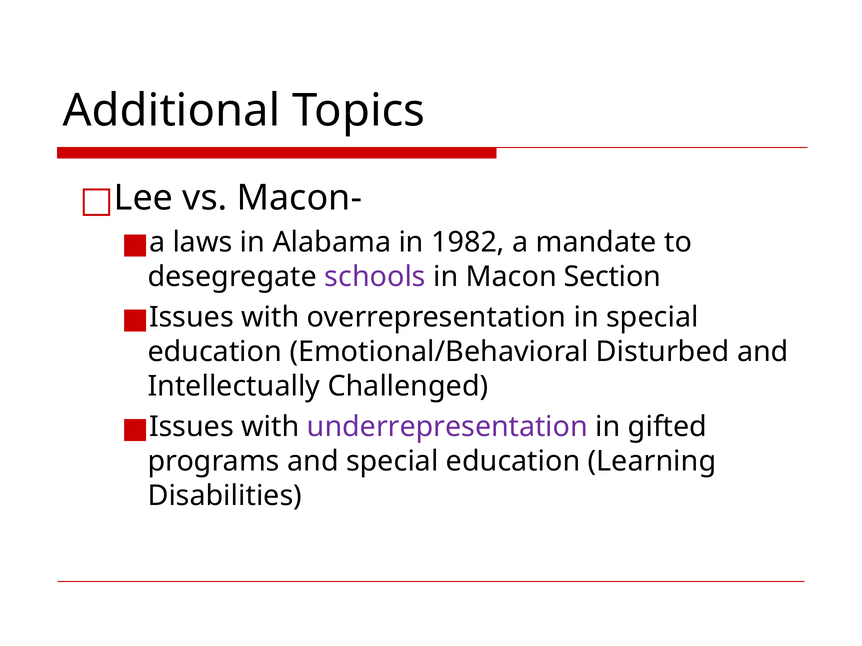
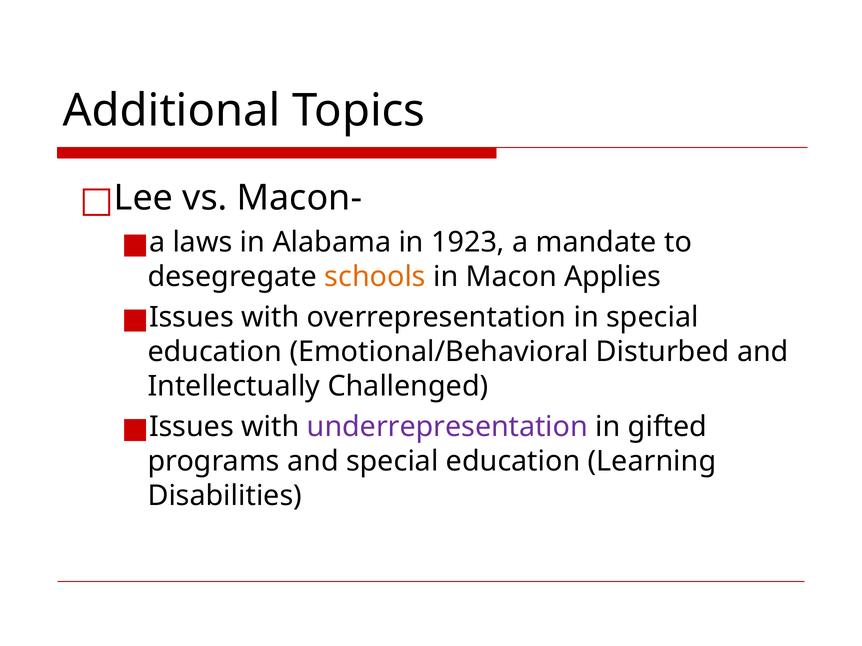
1982: 1982 -> 1923 (468, 242)
schools colour: purple -> orange (375, 277)
Section: Section -> Applies (612, 277)
